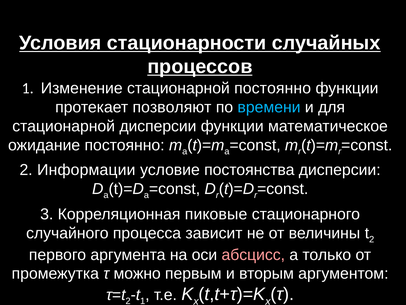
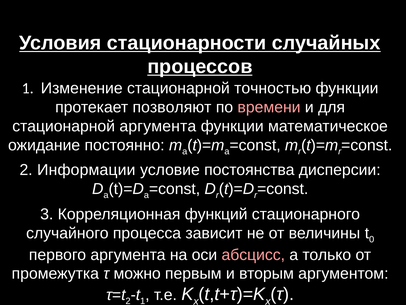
стационарной постоянно: постоянно -> точностью (273, 88)
времени colour: light blue -> pink (269, 107)
стационарной дисперсии: дисперсии -> аргумента (158, 126)
пиковые: пиковые -> функций (216, 214)
2: 2 -> 0 (372, 239)
